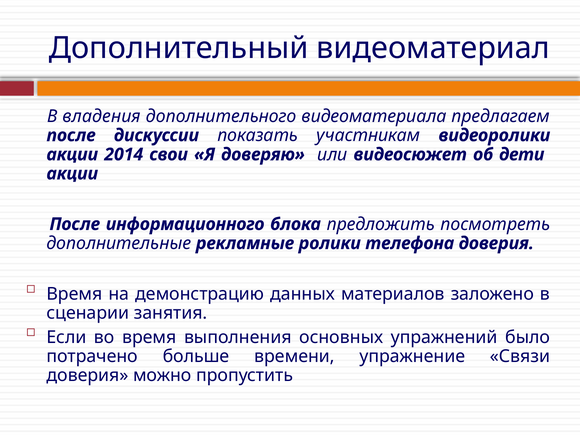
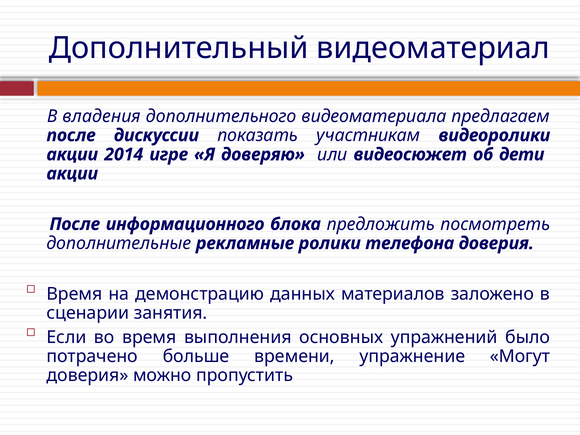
свои: свои -> игре (169, 154)
Связи: Связи -> Могут (520, 356)
